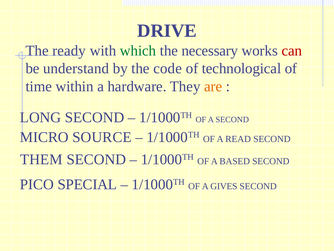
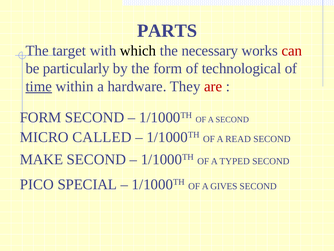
DRIVE: DRIVE -> PARTS (167, 31)
ready: ready -> target (69, 51)
which colour: green -> black (138, 51)
understand: understand -> particularly (76, 68)
the code: code -> form (168, 68)
time underline: none -> present (39, 86)
are colour: orange -> red (213, 86)
LONG: LONG -> FORM (41, 117)
SOURCE: SOURCE -> CALLED (102, 137)
THEM: THEM -> MAKE (41, 159)
BASED: BASED -> TYPED (235, 161)
